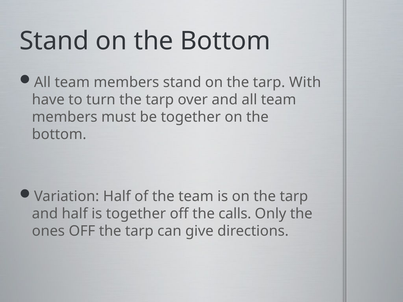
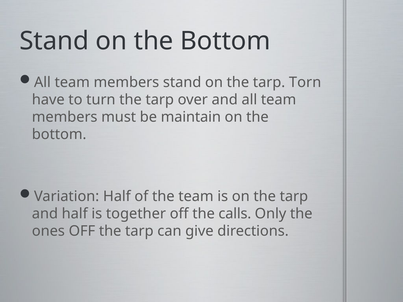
With: With -> Torn (305, 82)
be together: together -> maintain (191, 117)
